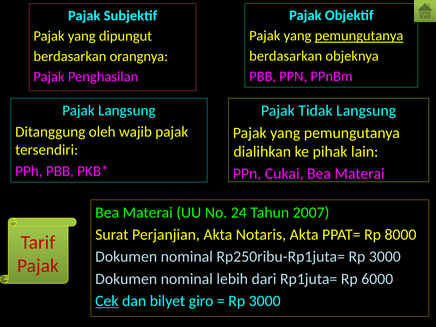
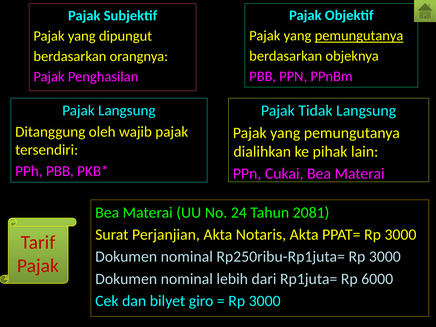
2007: 2007 -> 2081 (311, 213)
PPAT= Rp 8000: 8000 -> 3000 (400, 235)
Cek underline: present -> none (107, 301)
